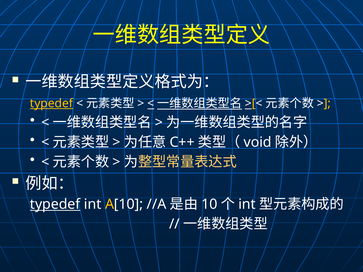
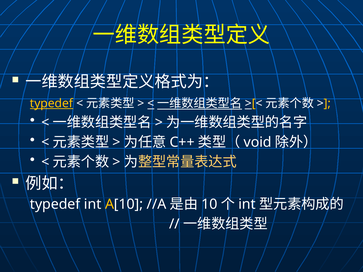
typedef underline: present -> none (55, 205)
